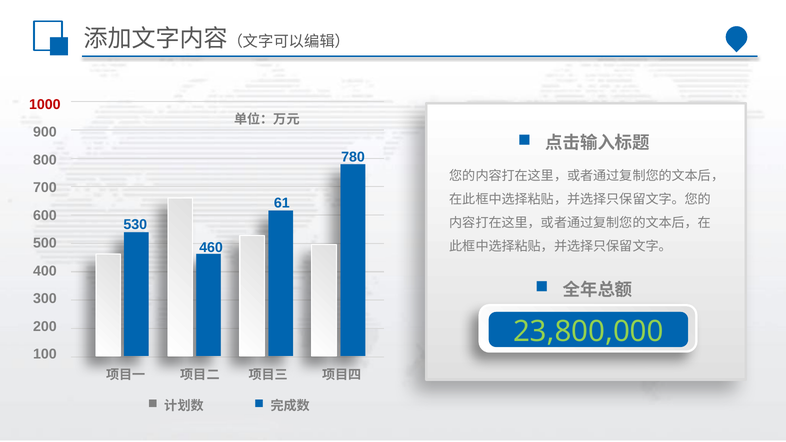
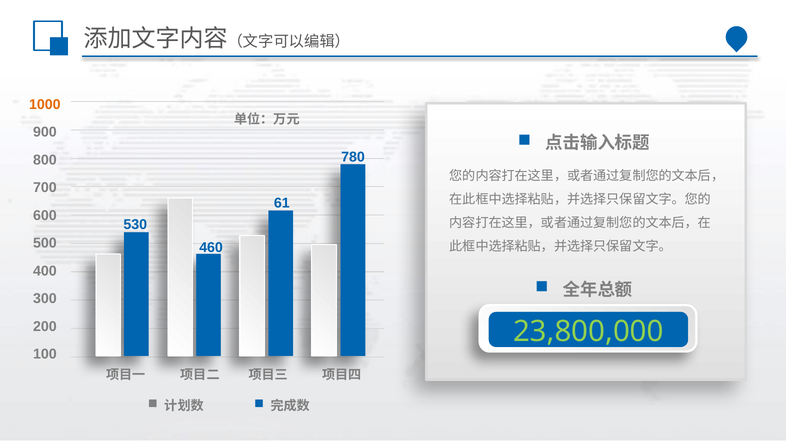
1000 colour: red -> orange (45, 104)
